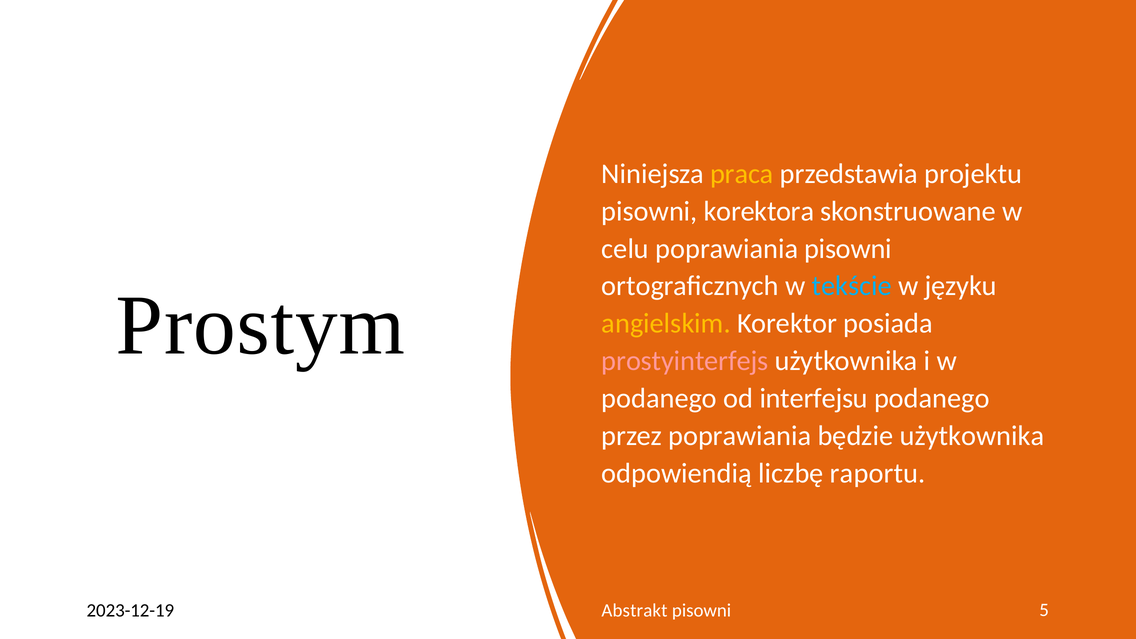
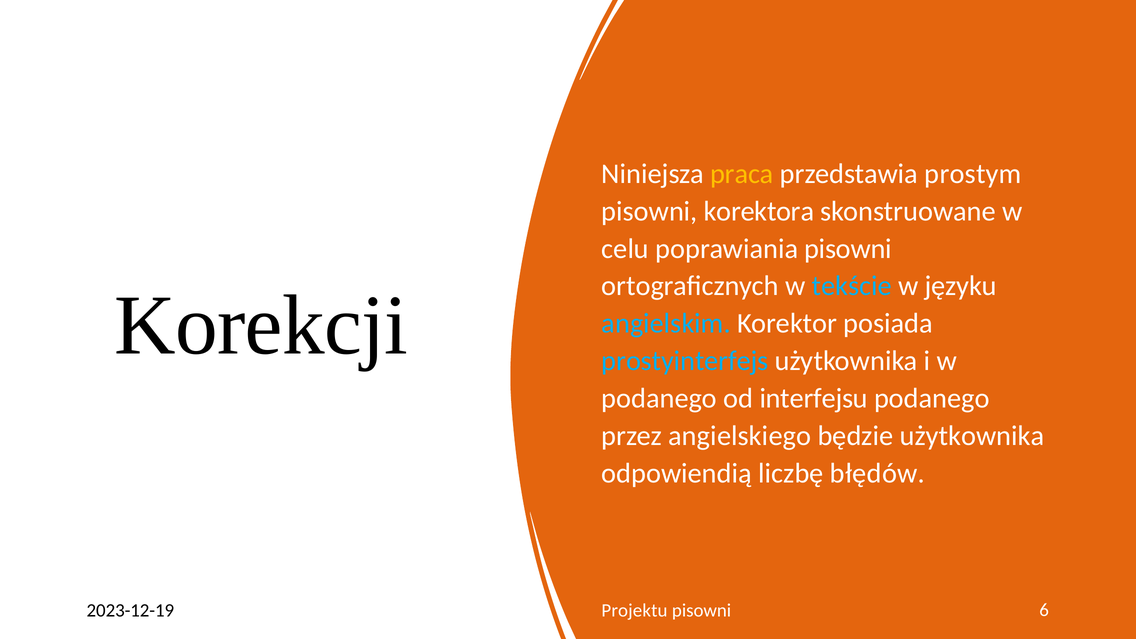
projektu: projektu -> prostym (973, 174)
Prostym: Prostym -> Korekcji (261, 326)
angielskim colour: yellow -> light blue (666, 324)
prostyinterfejs colour: pink -> light blue (685, 361)
przez poprawiania: poprawiania -> angielskiego (740, 436)
raportu: raportu -> błędów (877, 473)
Abstrakt: Abstrakt -> Projektu (635, 610)
5: 5 -> 6 (1044, 610)
